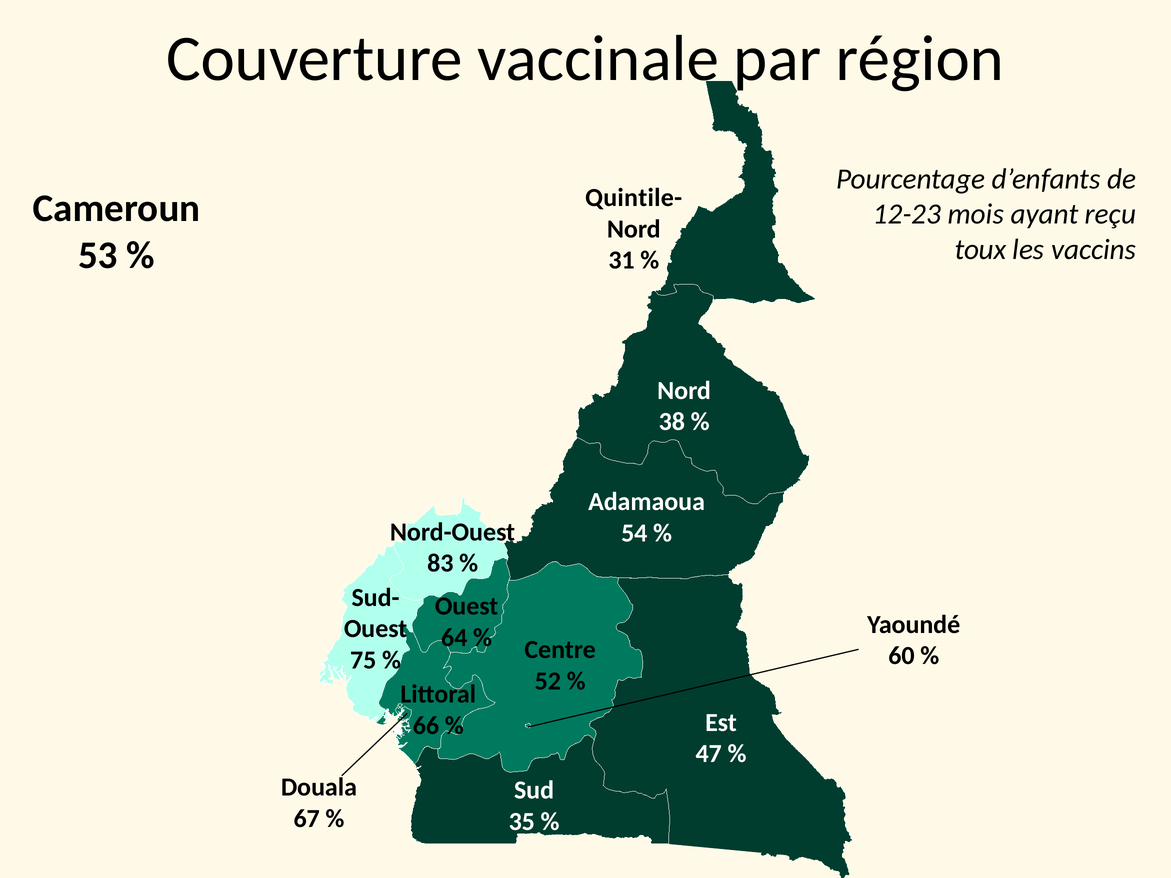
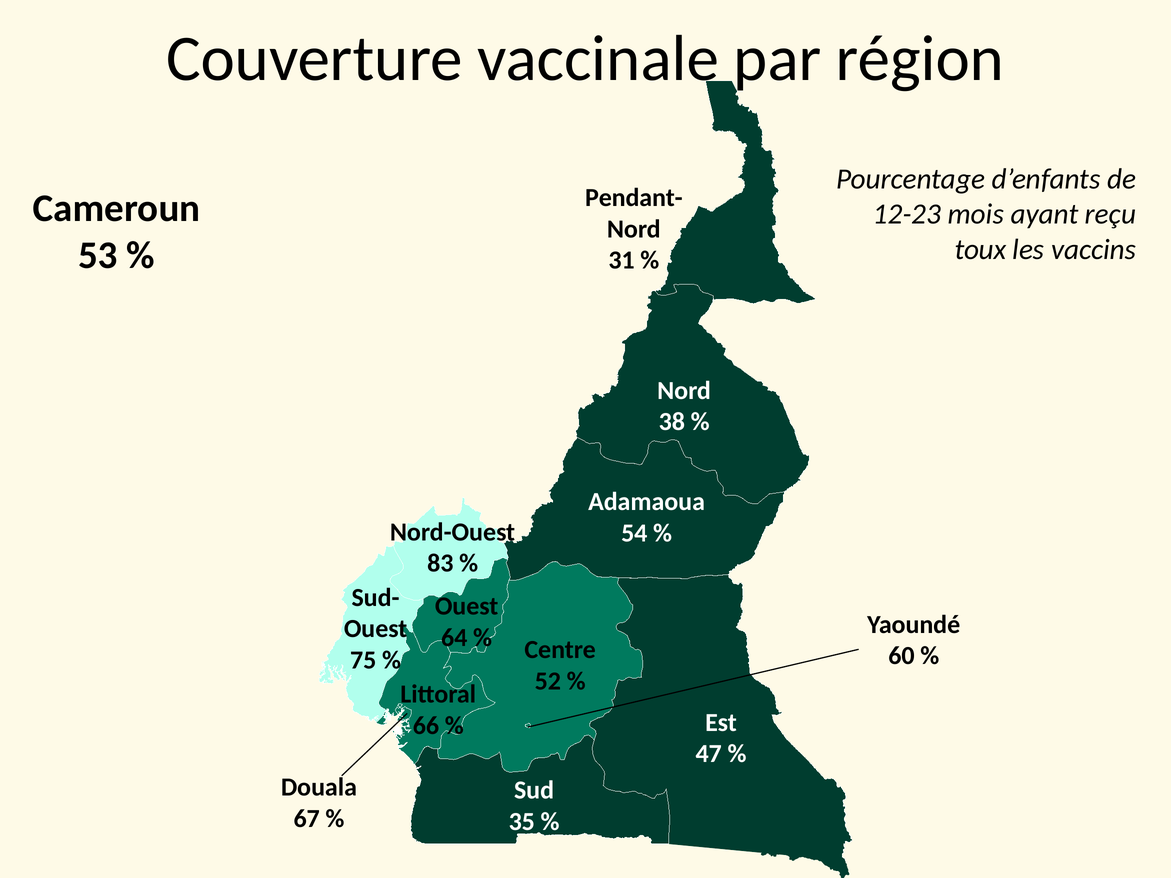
Quintile-: Quintile- -> Pendant- (634, 198)
